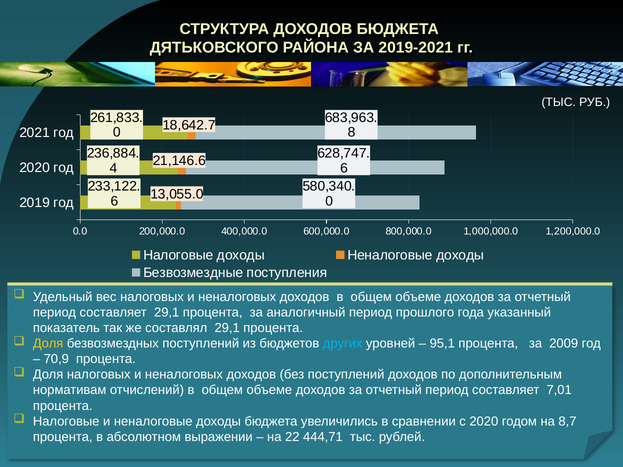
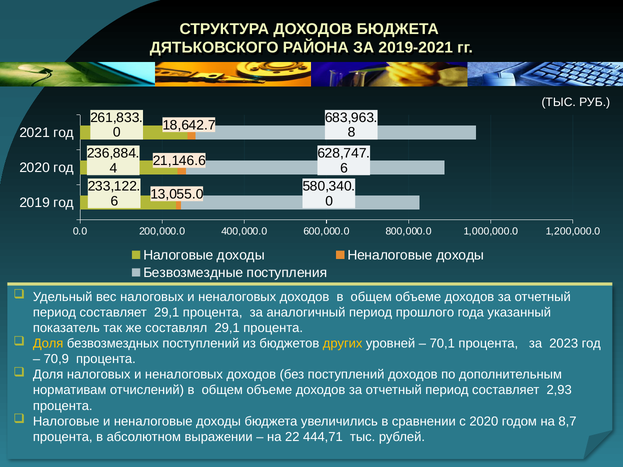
других colour: light blue -> yellow (343, 344)
95,1: 95,1 -> 70,1 (442, 344)
2009: 2009 -> 2023 (564, 344)
7,01: 7,01 -> 2,93 (559, 390)
